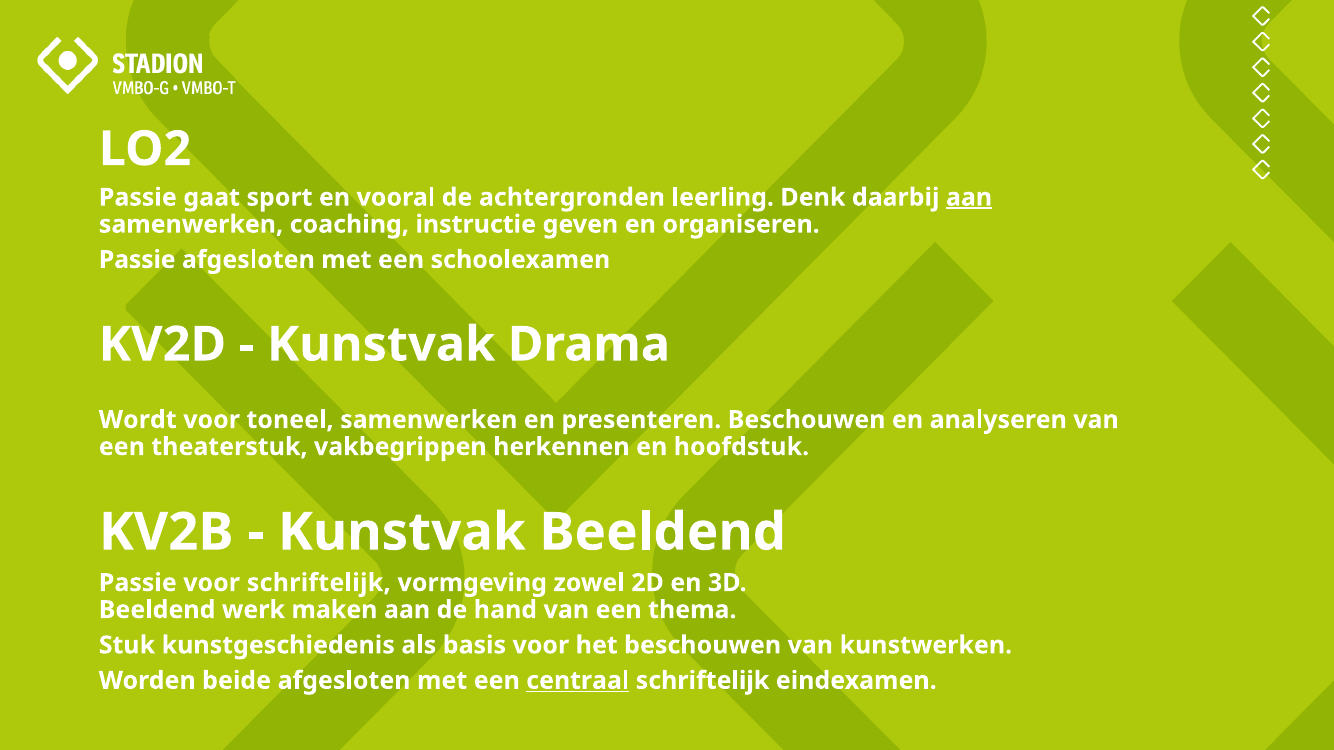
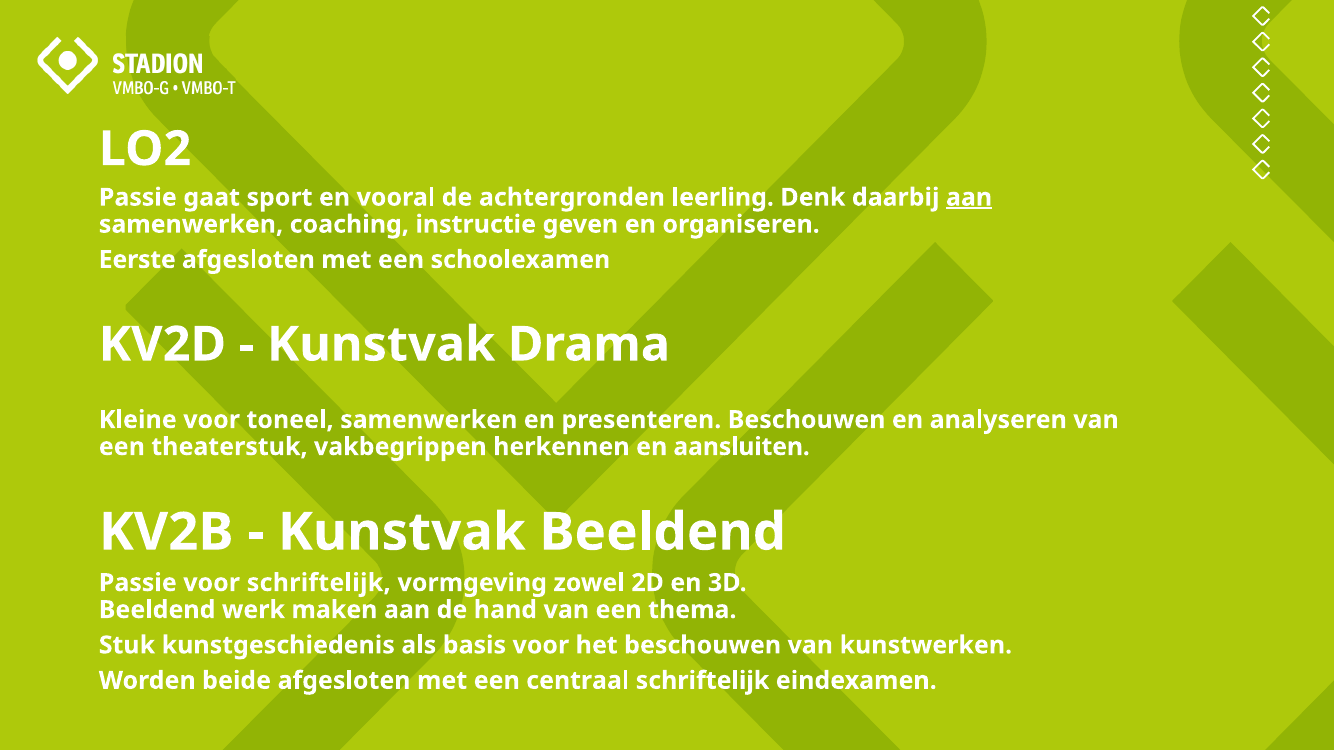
Passie: Passie -> Eerste (137, 260)
Wordt: Wordt -> Kleine (138, 420)
hoofdstuk: hoofdstuk -> aansluiten (742, 447)
centraal underline: present -> none (578, 681)
